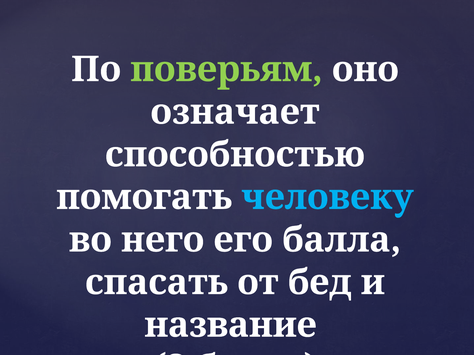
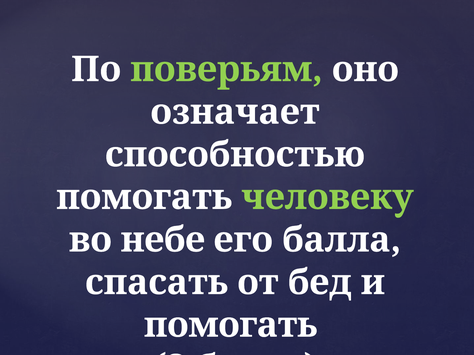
человеку colour: light blue -> light green (328, 197)
него: него -> небе (163, 240)
название: название -> помогать (231, 325)
